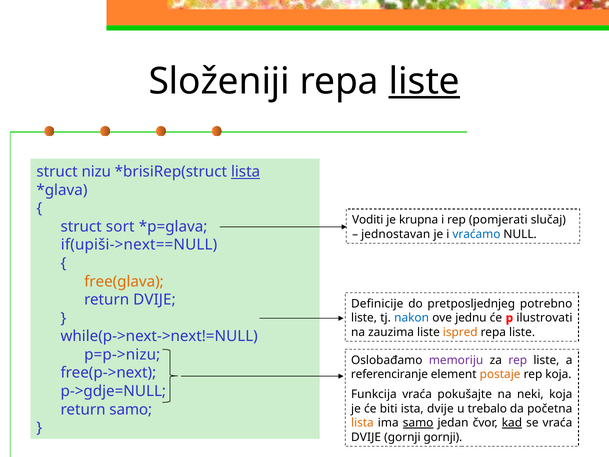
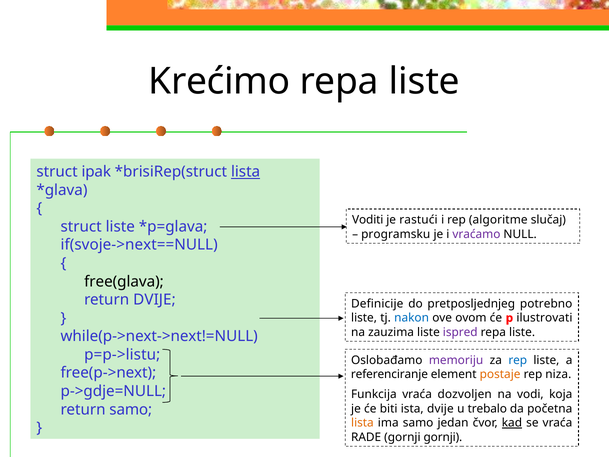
Složeniji: Složeniji -> Krećimo (219, 81)
liste underline: present -> none (424, 81)
nizu: nizu -> ipak (96, 172)
krupna: krupna -> rastući (418, 220)
pomjerati: pomjerati -> algoritme (498, 220)
struct sort: sort -> liste (120, 227)
jednostavan: jednostavan -> programsku (396, 234)
vraćamo colour: blue -> purple (476, 234)
if(upiši->next==NULL: if(upiši->next==NULL -> if(svoje->next==NULL (139, 245)
free(glava colour: orange -> black (124, 281)
jednu: jednu -> ovom (471, 318)
ispred colour: orange -> purple (460, 332)
p=p->nizu: p=p->nizu -> p=p->listu (122, 354)
rep colour: purple -> blue (518, 360)
rep koja: koja -> niza (558, 374)
pokušajte: pokušajte -> dozvoljen (465, 394)
neki: neki -> vodi (530, 394)
samo underline: present -> none (418, 423)
DVIJE: DVIJE -> RADE (366, 437)
